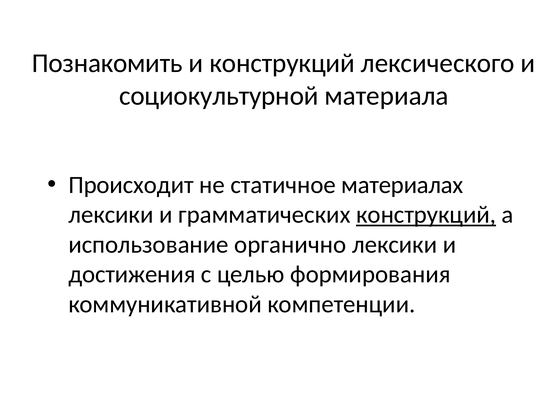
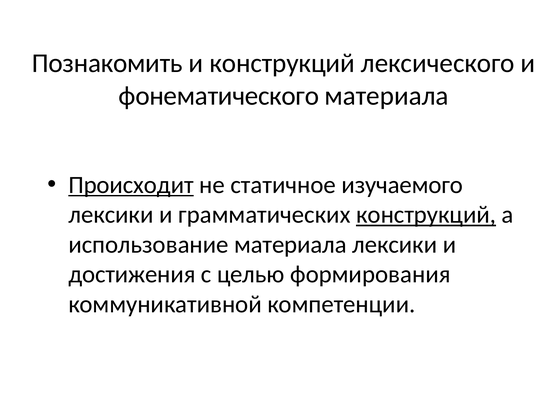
социокультурной: социокультурной -> фонематического (219, 96)
Происходит underline: none -> present (131, 185)
материалах: материалах -> изучаемого (402, 185)
использование органично: органично -> материала (290, 245)
